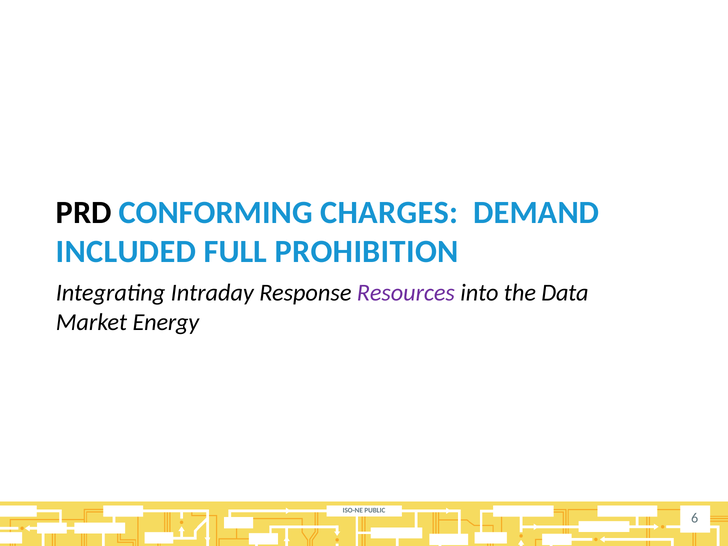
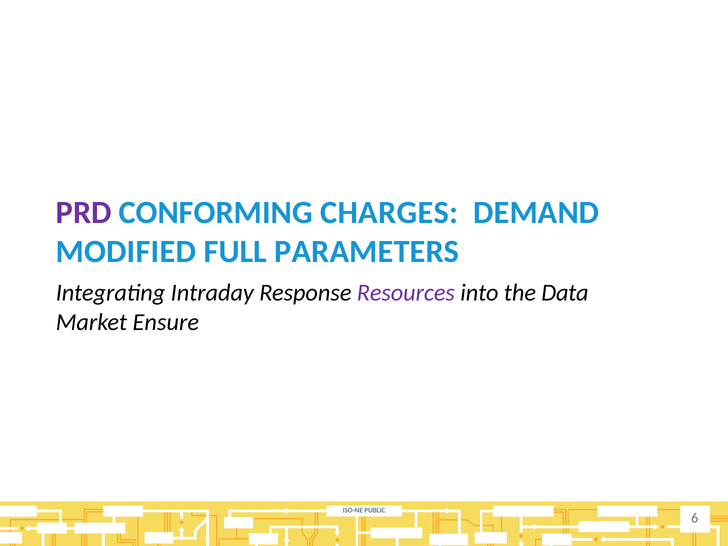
PRD colour: black -> purple (84, 213)
INCLUDED: INCLUDED -> MODIFIED (126, 251)
PROHIBITION: PROHIBITION -> PARAMETERS (367, 251)
Energy: Energy -> Ensure (166, 322)
